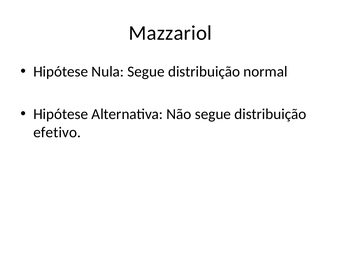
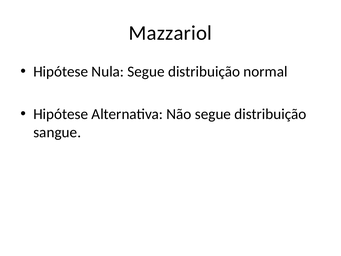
efetivo: efetivo -> sangue (57, 132)
